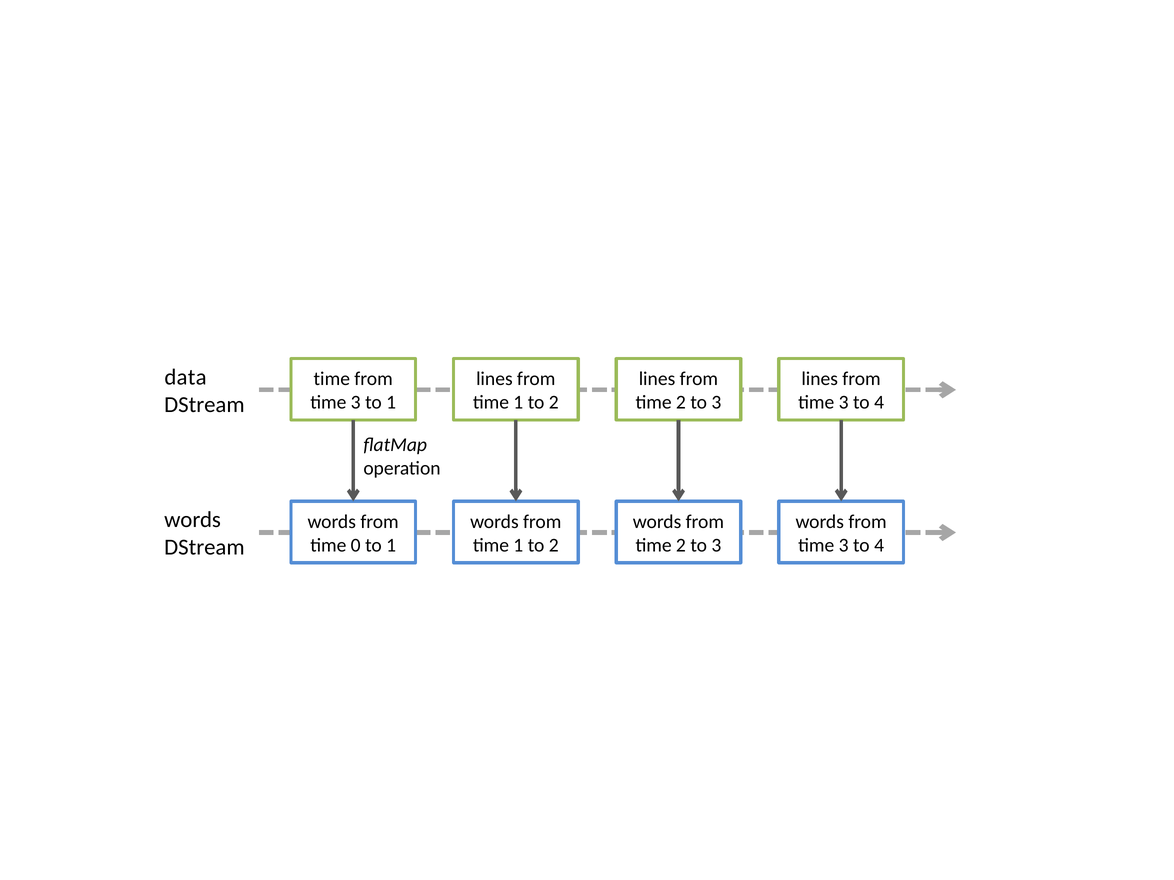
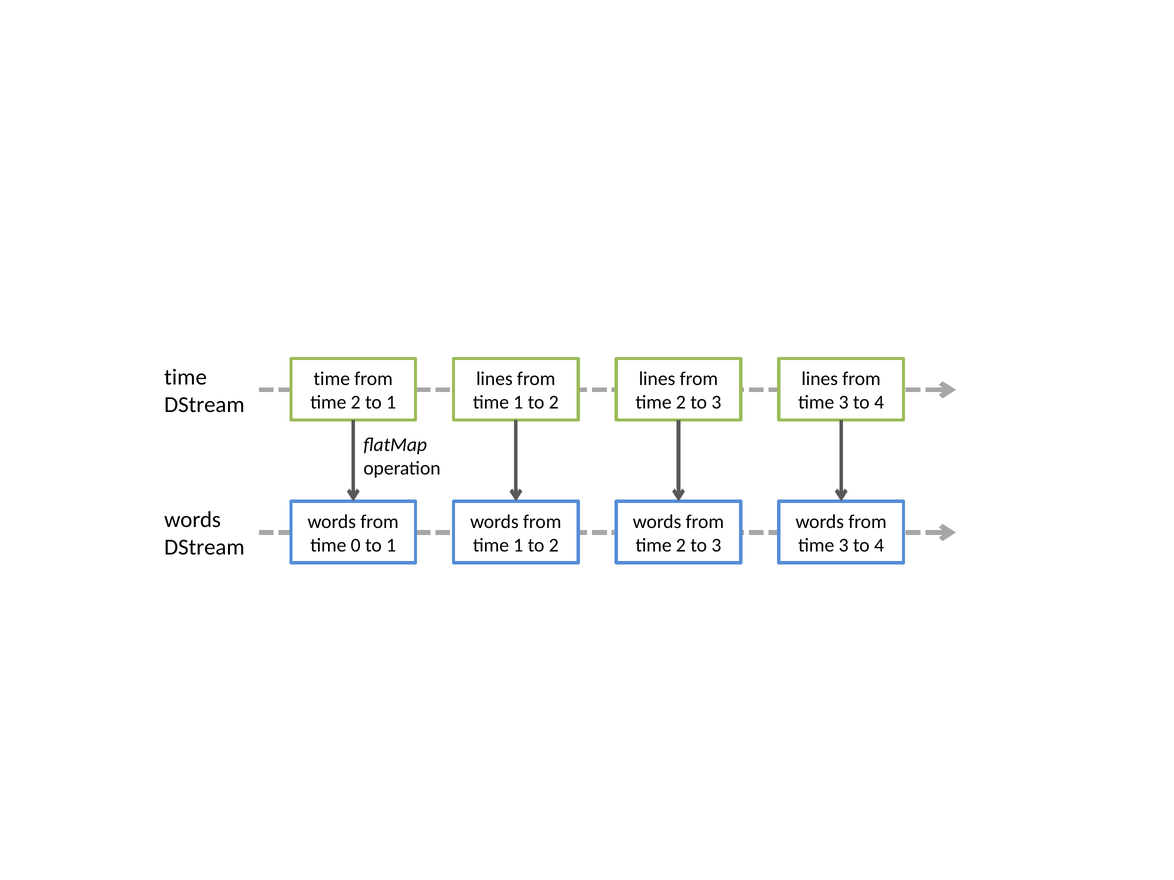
data: data -> time (186, 377)
3: 3 -> 2 (356, 403)
